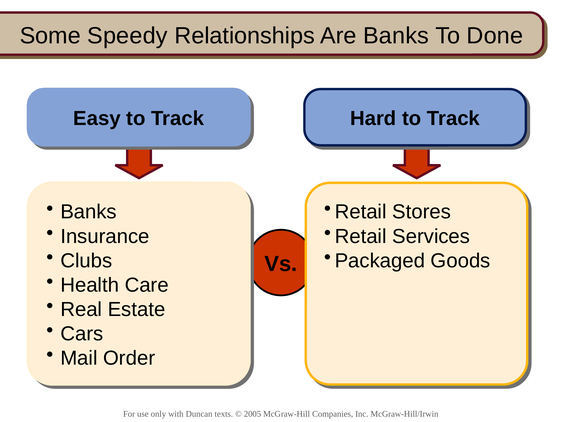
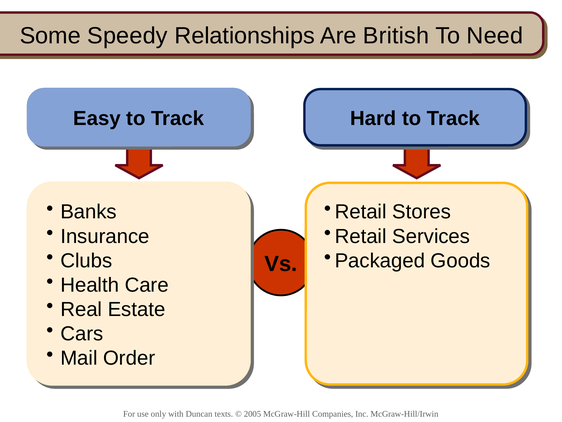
Are Banks: Banks -> British (396, 36)
Done: Done -> Need (495, 36)
